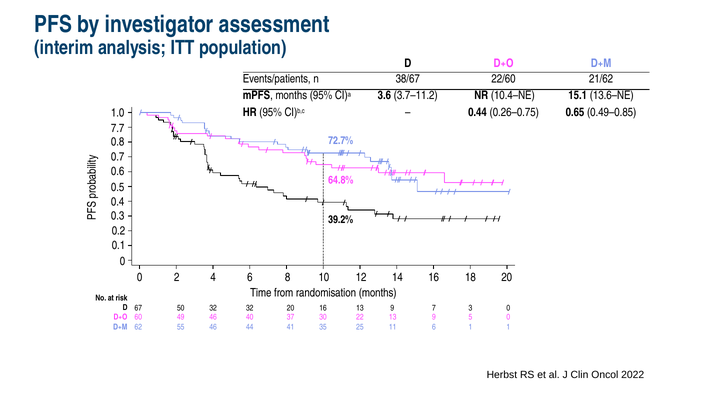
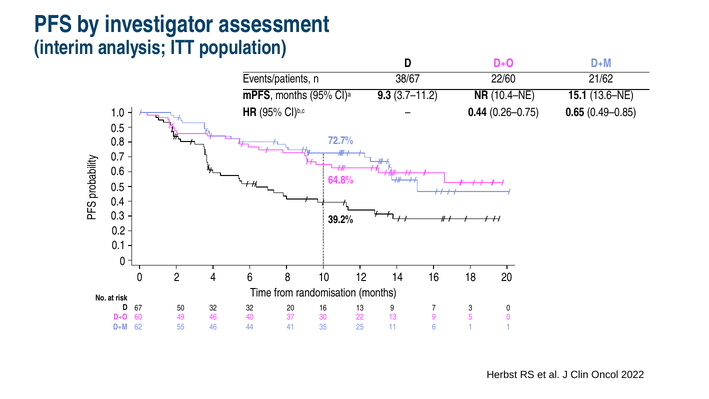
3.6: 3.6 -> 9.3 (384, 95)
7.7: 7.7 -> 0.5 (118, 128)
